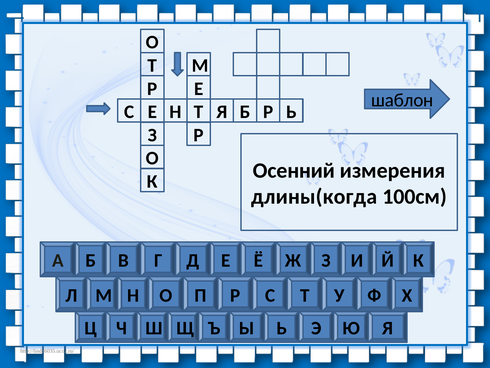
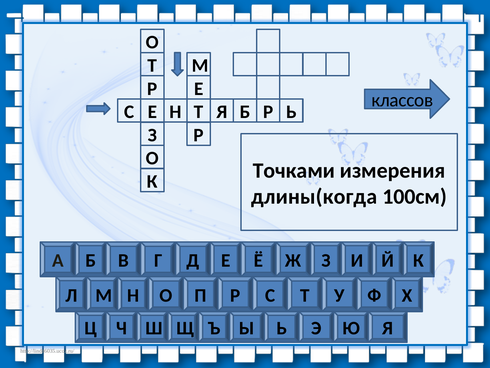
шаблон: шаблон -> классов (402, 100)
Осенний: Осенний -> Точками (294, 170)
